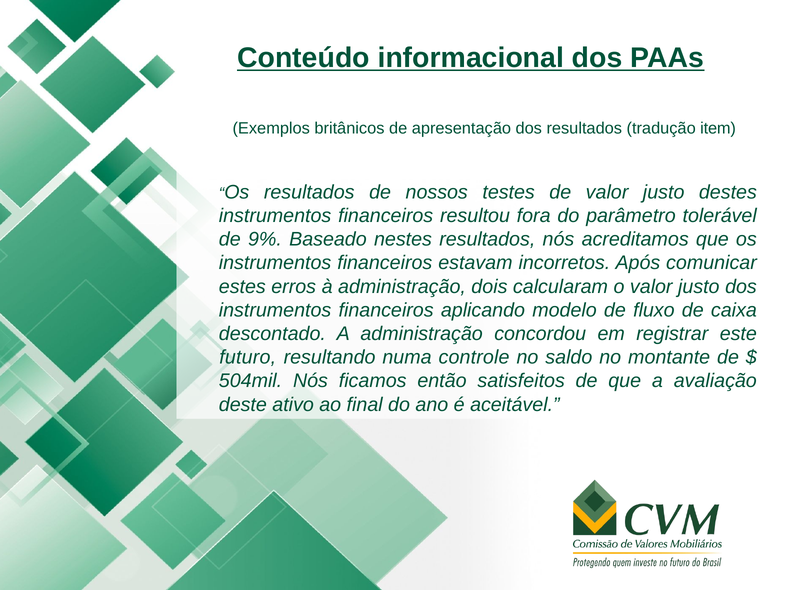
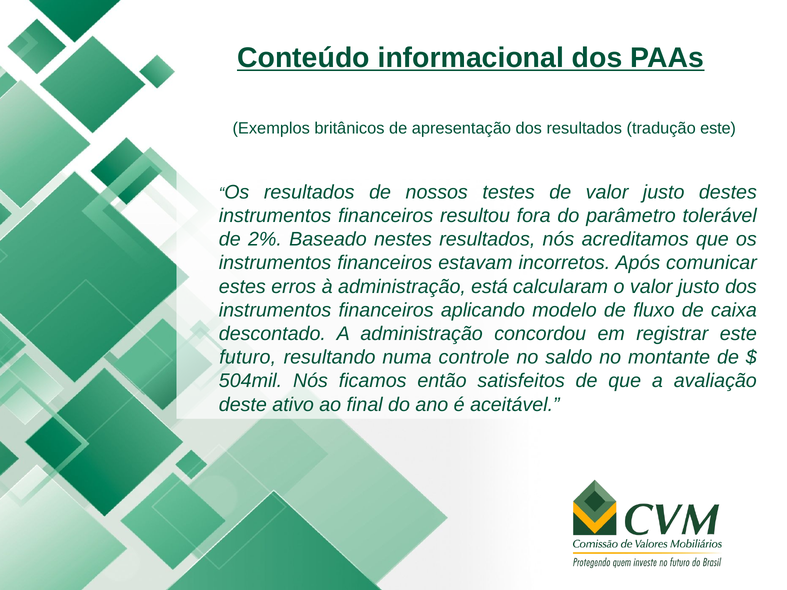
tradução item: item -> este (718, 128)
9%: 9% -> 2% (265, 239)
dois: dois -> está (490, 287)
